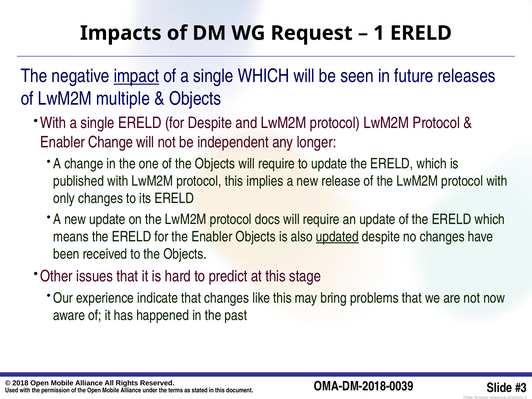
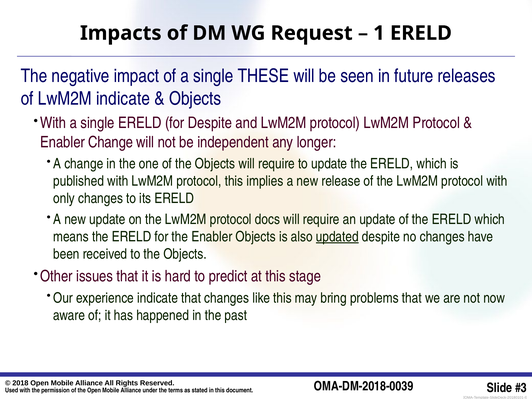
impact underline: present -> none (136, 76)
single WHICH: WHICH -> THESE (263, 76)
LwM2M multiple: multiple -> indicate (123, 99)
